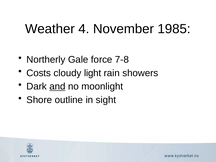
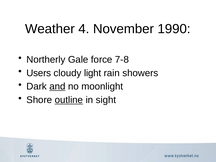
1985: 1985 -> 1990 (174, 29)
Costs: Costs -> Users (39, 73)
outline underline: none -> present (69, 100)
